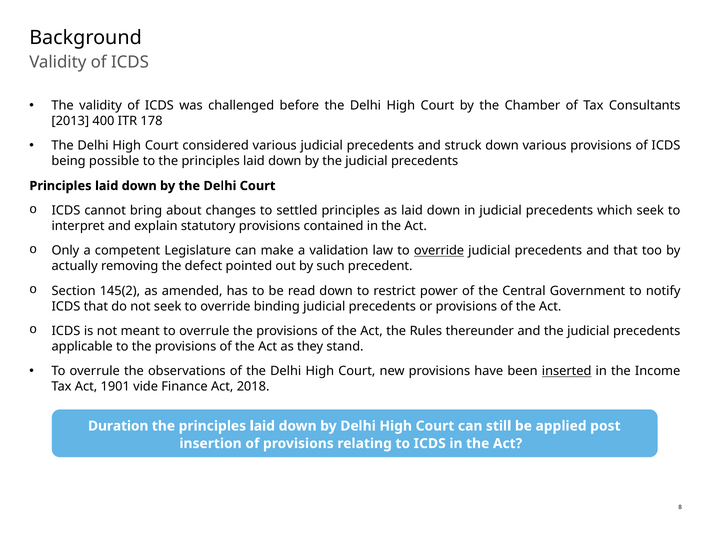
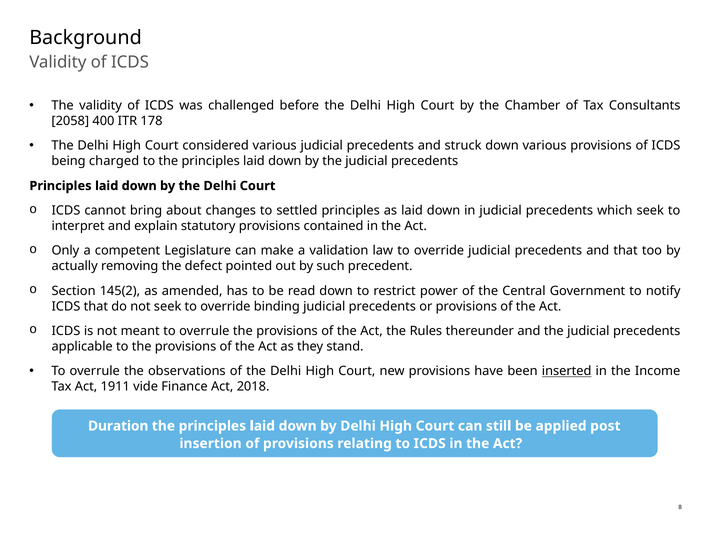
2013: 2013 -> 2058 (70, 121)
possible: possible -> charged (114, 161)
override underline: present -> none (439, 251)
1901: 1901 -> 1911 (115, 387)
